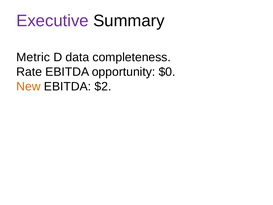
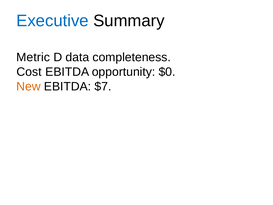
Executive colour: purple -> blue (52, 21)
Rate: Rate -> Cost (29, 72)
$2: $2 -> $7 (103, 86)
